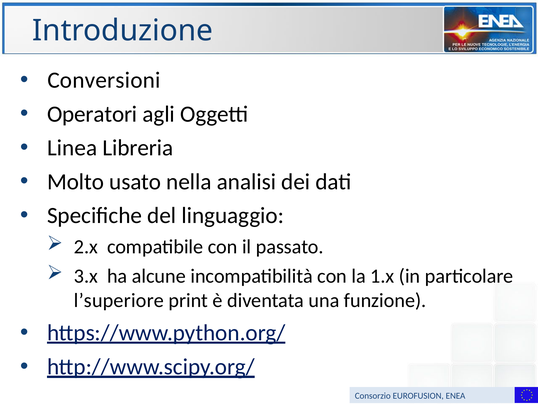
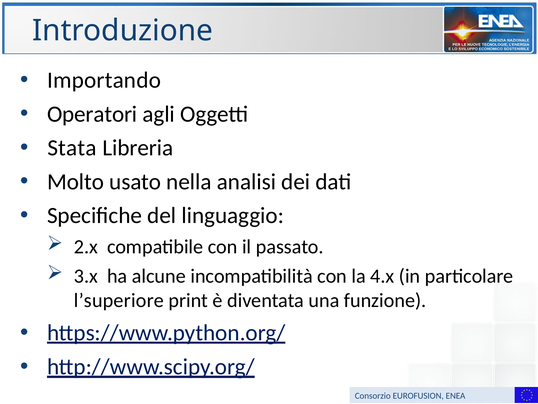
Conversioni: Conversioni -> Importando (104, 80)
Linea: Linea -> Stata (72, 148)
1.x: 1.x -> 4.x (382, 276)
